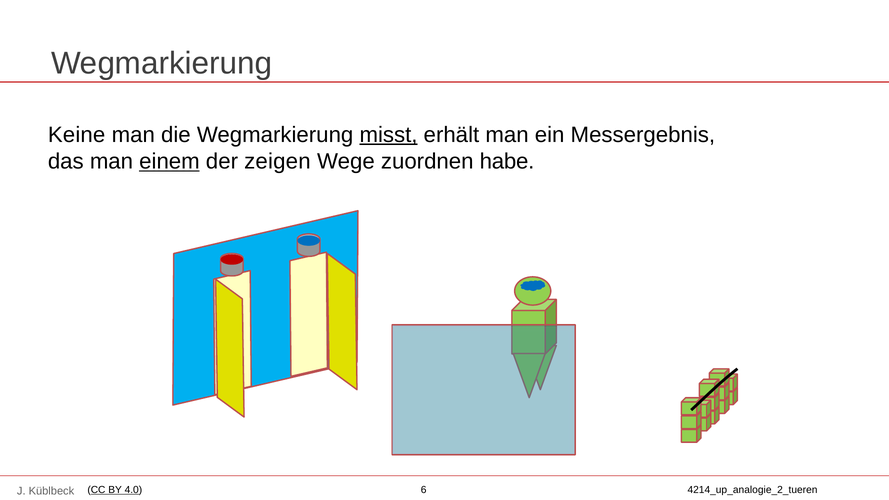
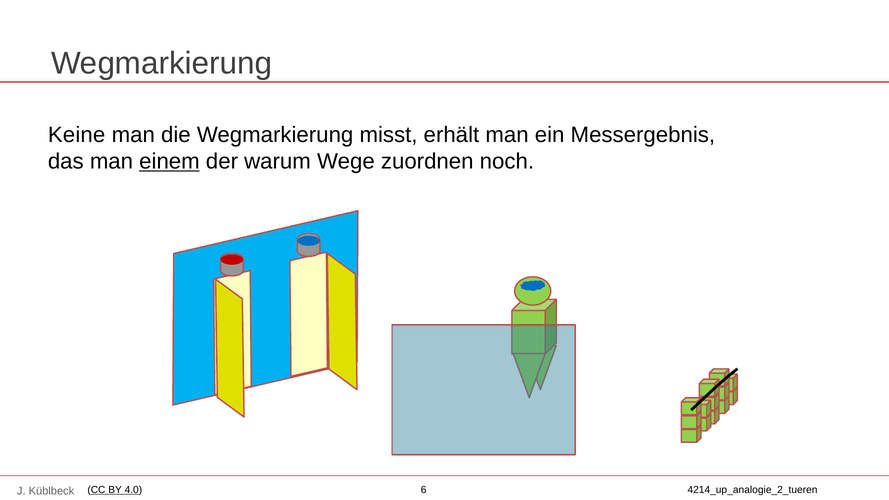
misst underline: present -> none (389, 135)
zeigen: zeigen -> warum (278, 162)
habe: habe -> noch (507, 162)
